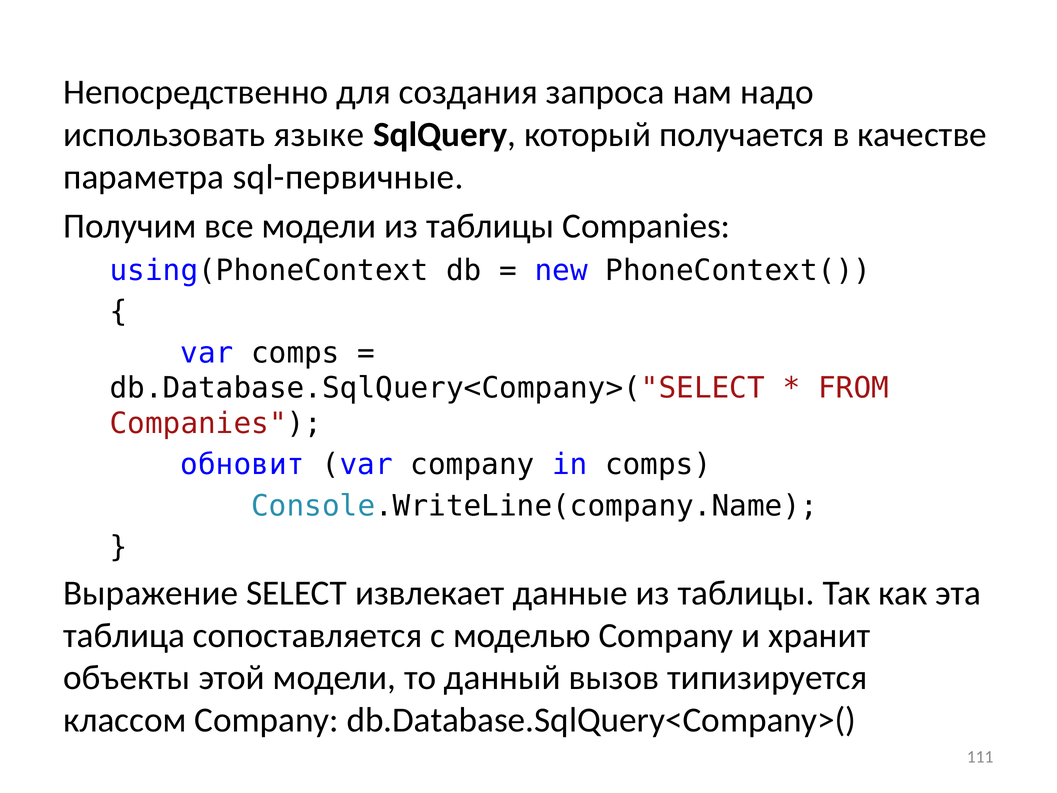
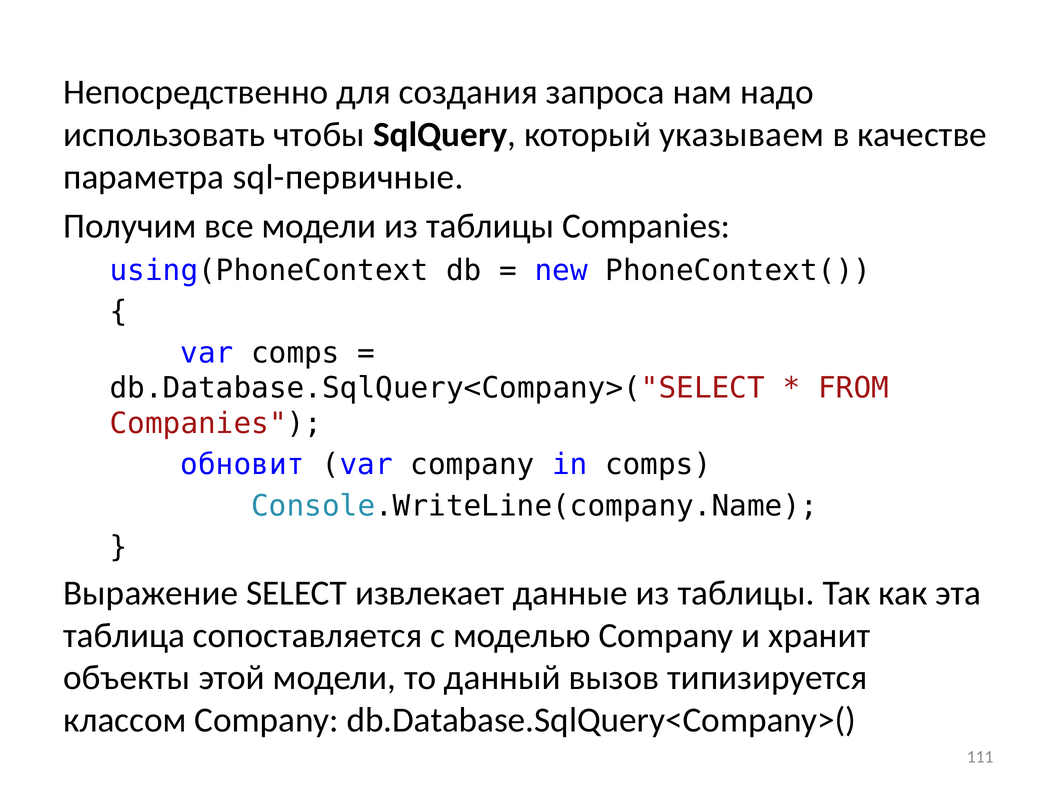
языке: языке -> чтобы (319, 135)
получается: получается -> указываем (742, 135)
